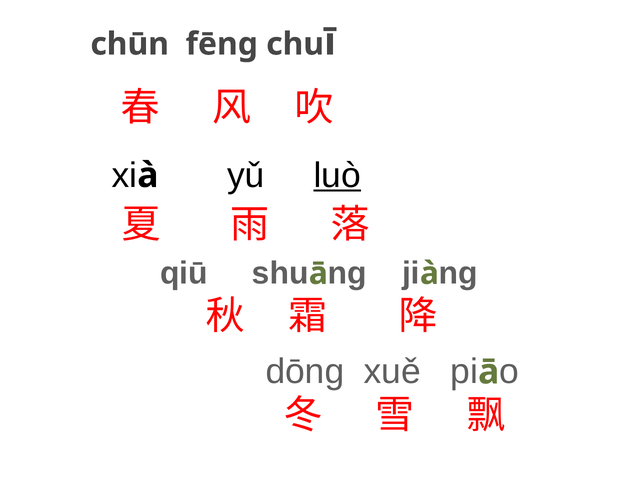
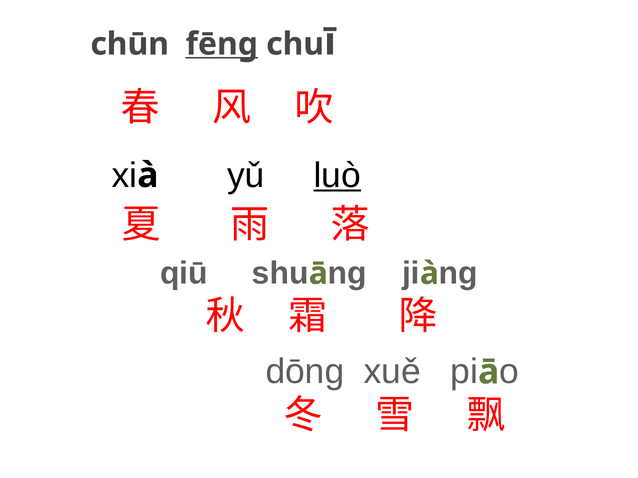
fēng underline: none -> present (222, 44)
